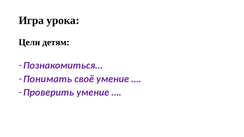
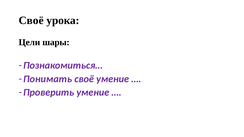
Игра: Игра -> Своё (31, 20)
детям: детям -> шары (56, 42)
